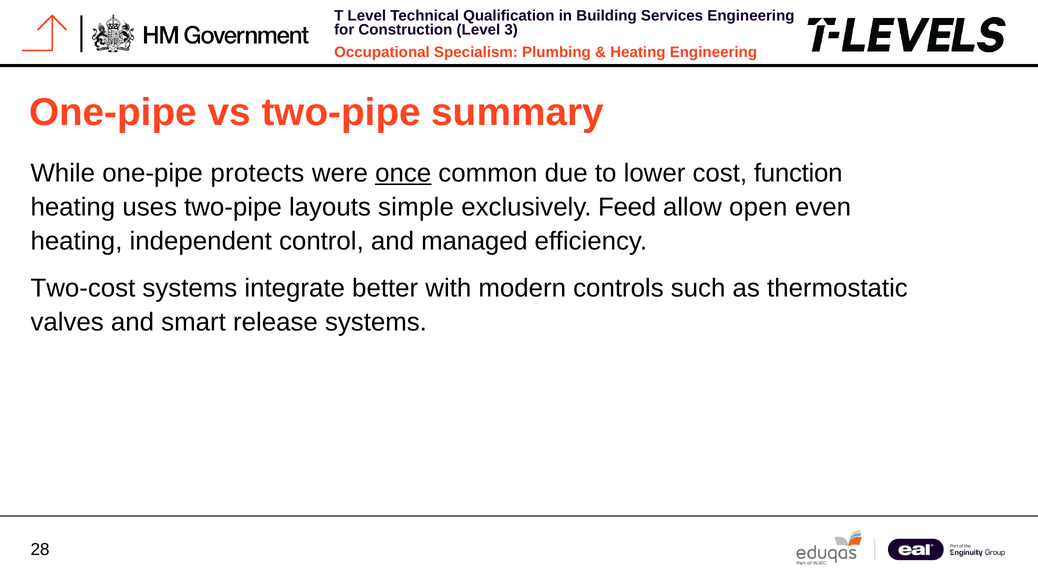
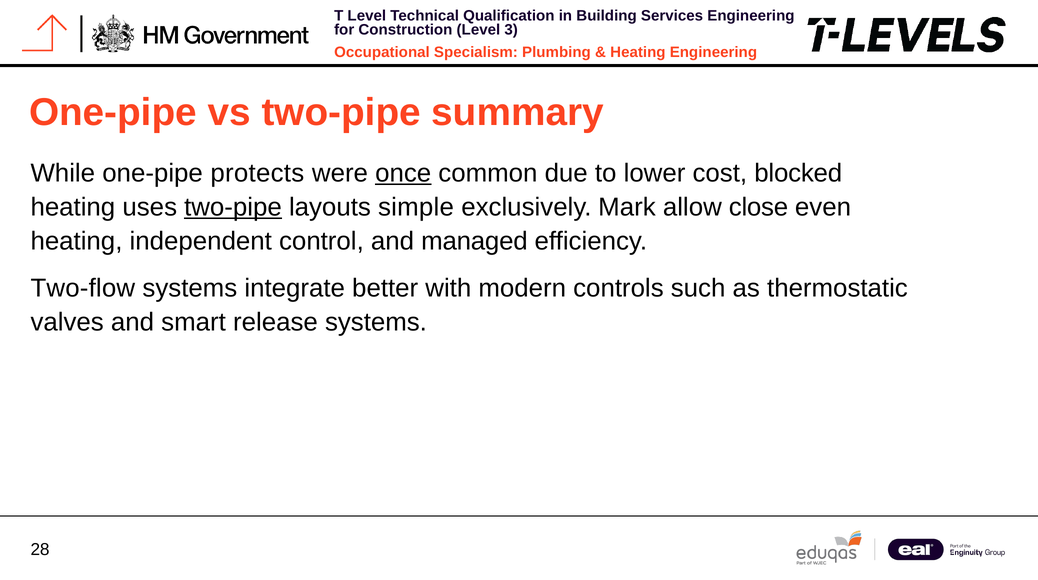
function: function -> blocked (798, 173)
two-pipe underline: none -> present (233, 207)
Feed: Feed -> Mark (627, 207)
open: open -> close (759, 207)
Two-cost: Two-cost -> Two-flow (83, 288)
